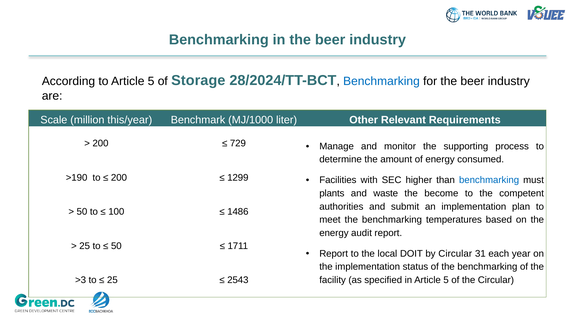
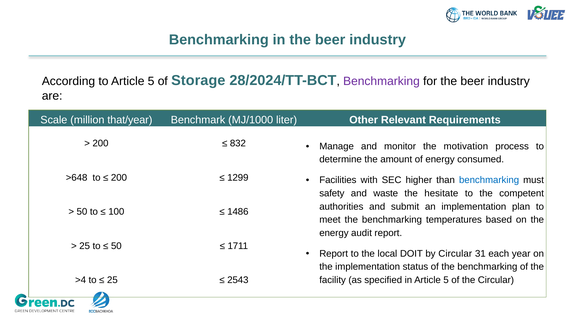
Benchmarking colour: blue -> purple (381, 81)
this/year: this/year -> that/year (130, 120)
729: 729 -> 832 (238, 144)
supporting: supporting -> motivation (466, 146)
>190: >190 -> >648 (77, 178)
plants: plants -> safety (332, 193)
become: become -> hesitate (441, 193)
>3: >3 -> >4 (81, 281)
